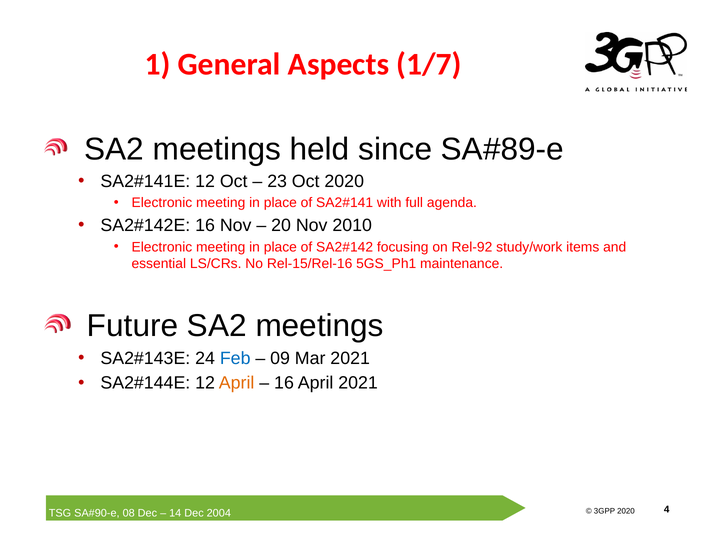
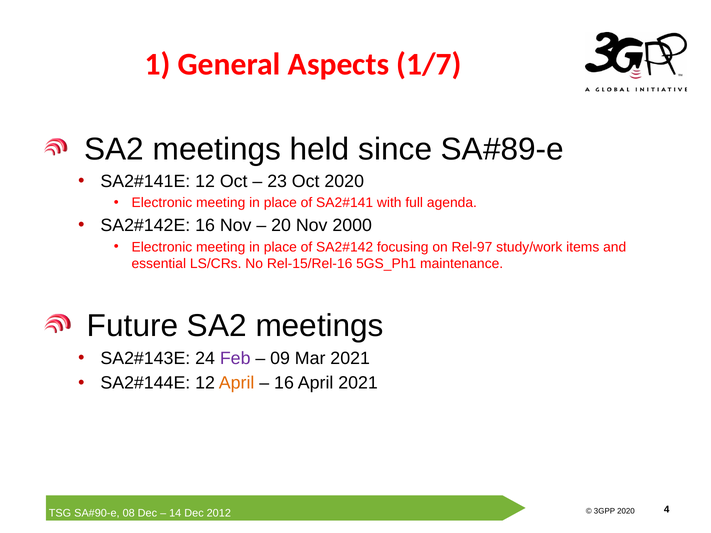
2010: 2010 -> 2000 (352, 226)
Rel-92: Rel-92 -> Rel-97 (472, 247)
Feb colour: blue -> purple (235, 358)
2004: 2004 -> 2012 (219, 513)
